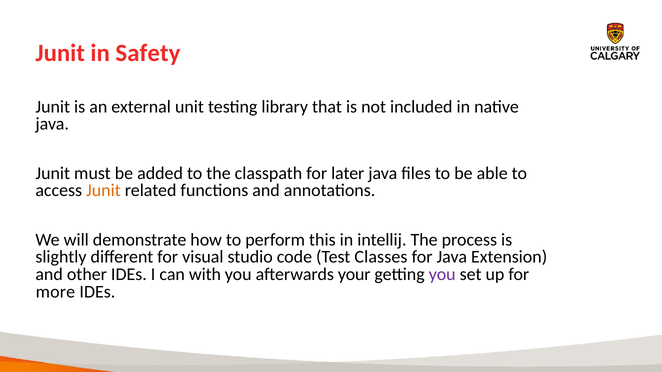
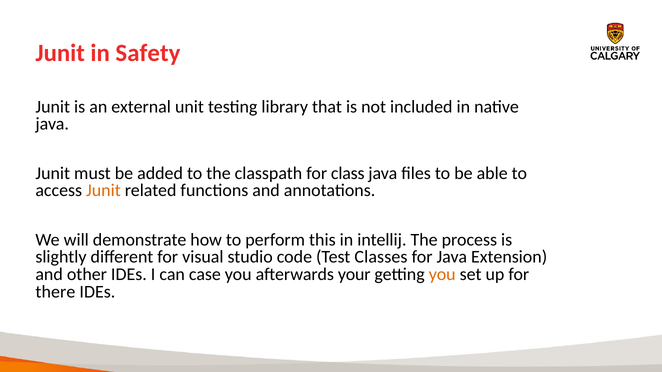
later: later -> class (348, 173)
with: with -> case (205, 275)
you colour: purple -> orange (442, 275)
more: more -> there (55, 292)
